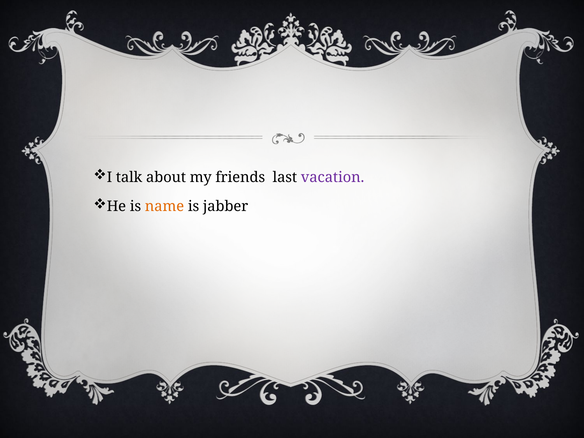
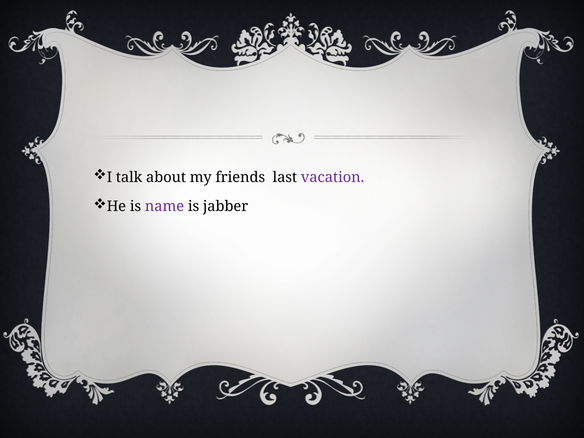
name colour: orange -> purple (164, 206)
